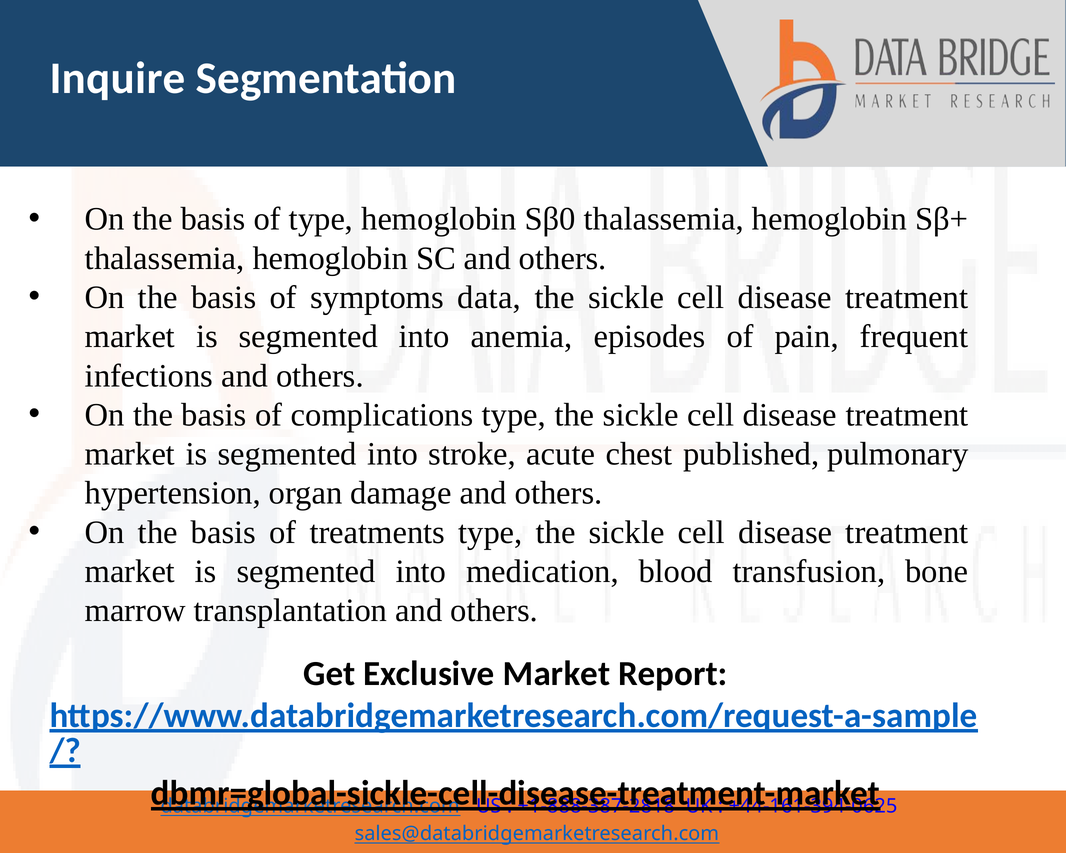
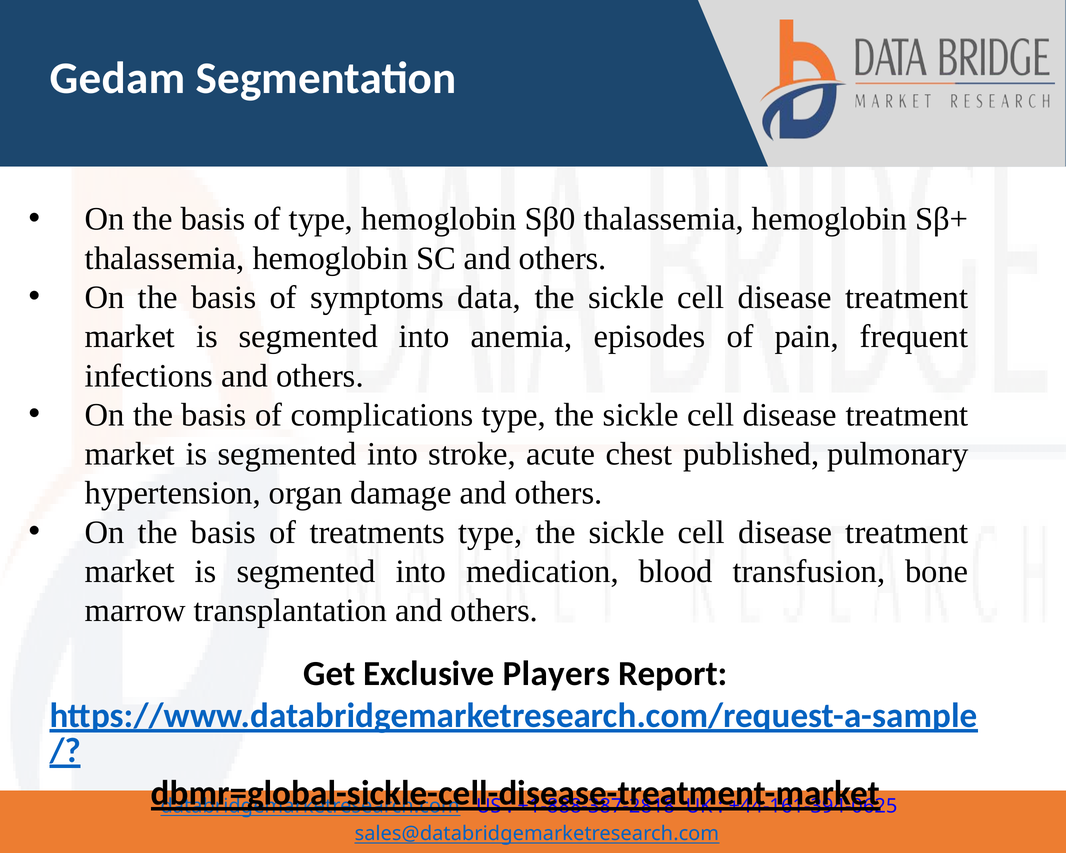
Inquire: Inquire -> Gedam (118, 79)
Exclusive Market: Market -> Players (556, 673)
